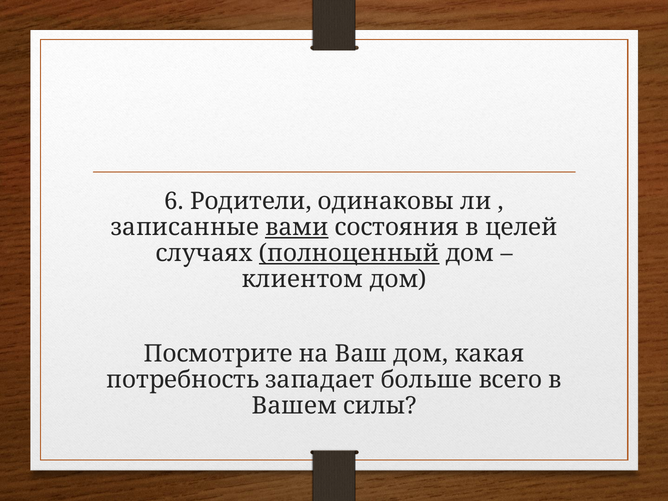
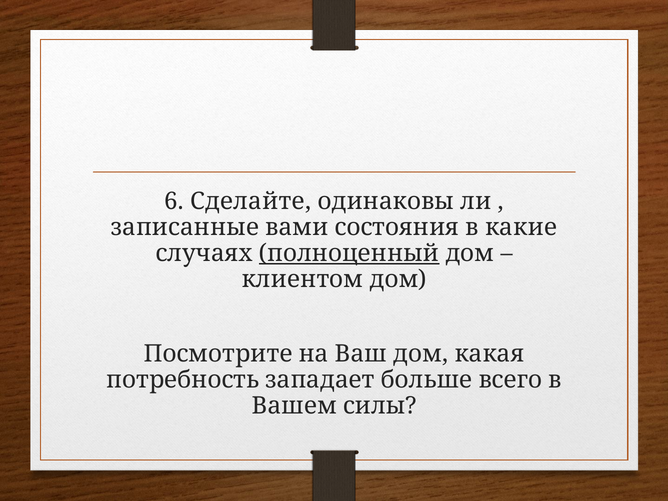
Родители: Родители -> Сделайте (251, 201)
вами underline: present -> none (297, 227)
целей: целей -> какие (521, 227)
